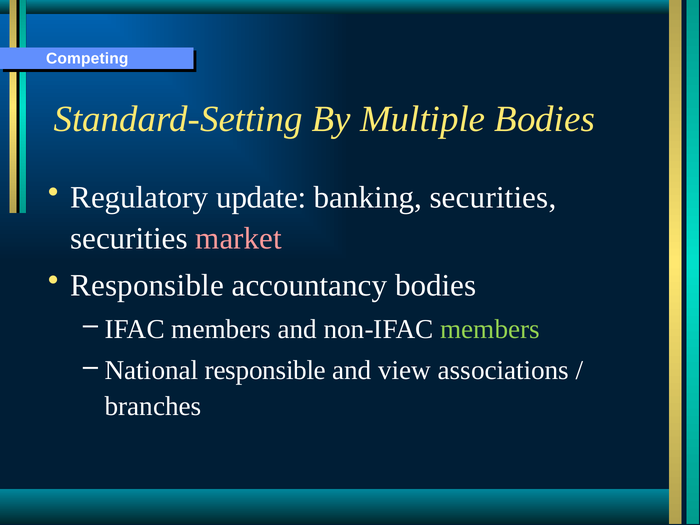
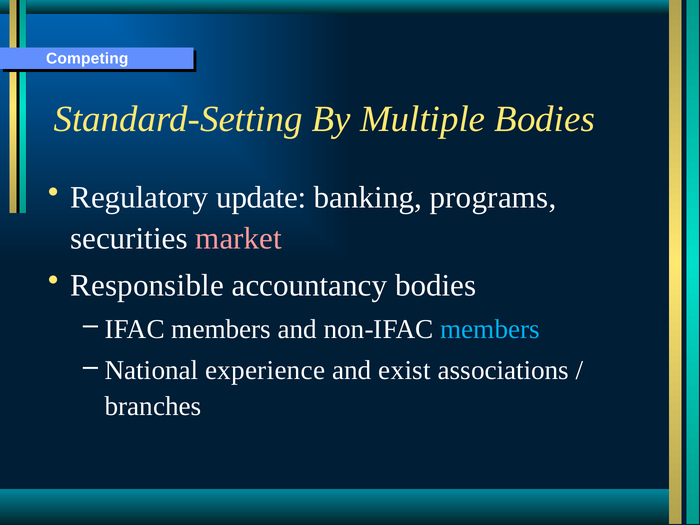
banking securities: securities -> programs (493, 197)
members colour: light green -> light blue (490, 329)
National responsible: responsible -> experience (265, 370)
view: view -> exist (405, 370)
